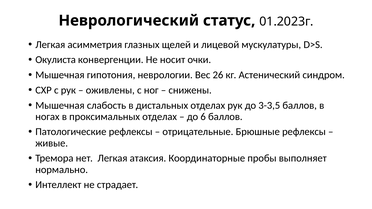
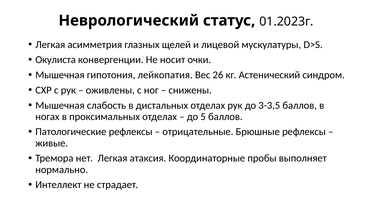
неврологии: неврологии -> лейкопатия (165, 75)
6: 6 -> 5 (203, 117)
